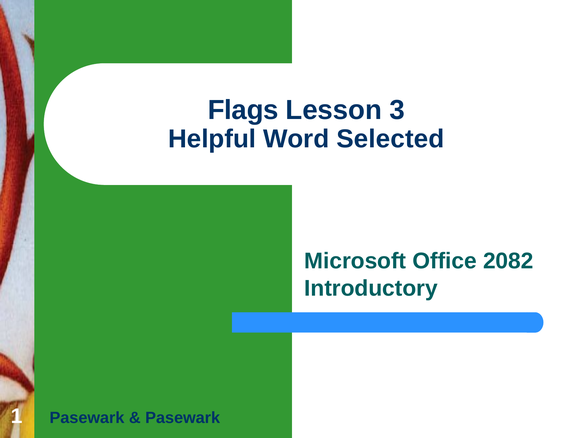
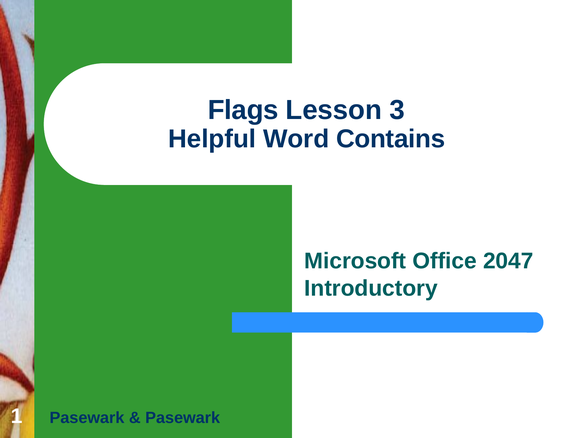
Selected: Selected -> Contains (391, 139)
2082: 2082 -> 2047 (508, 261)
